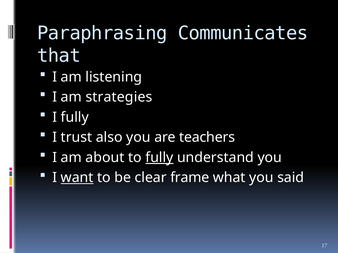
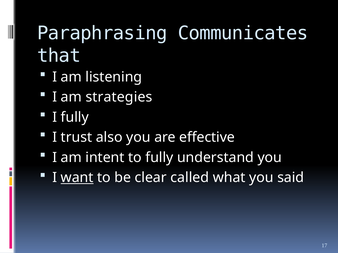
teachers: teachers -> effective (207, 138)
about: about -> intent (105, 158)
fully underline: present -> none (159, 158)
frame: frame -> called (190, 178)
